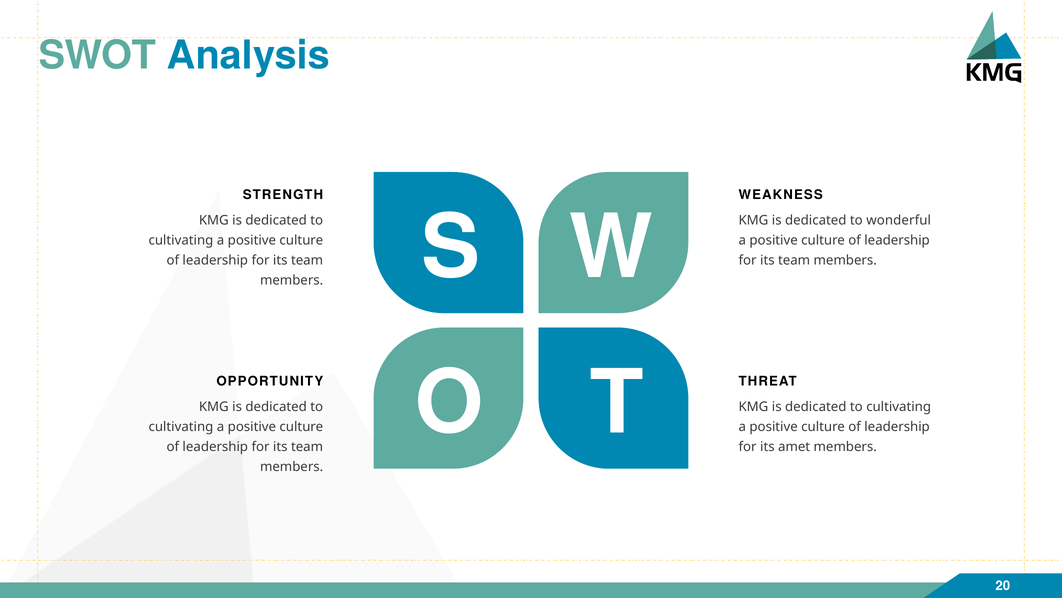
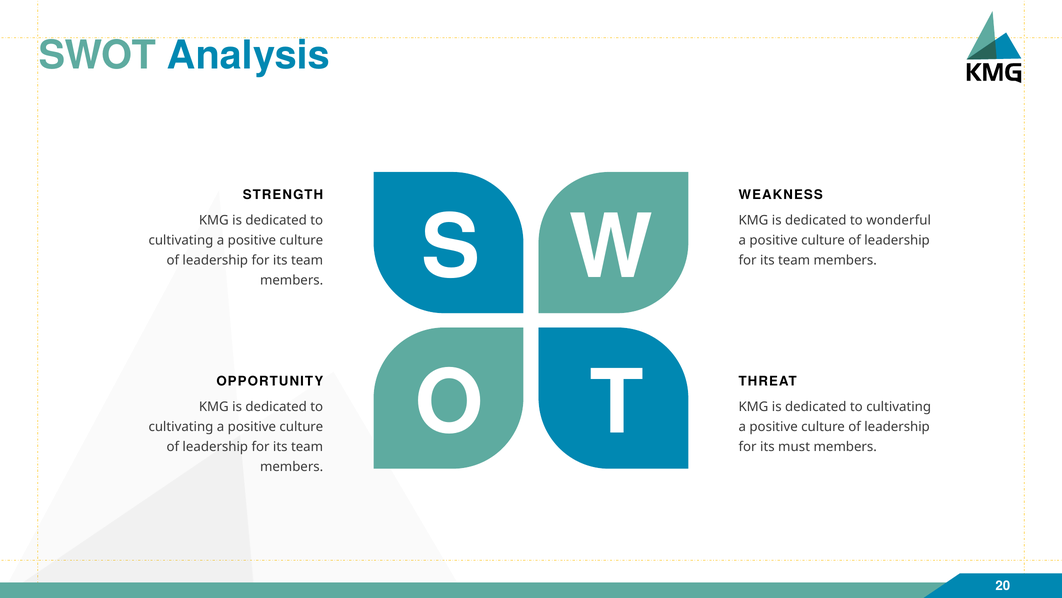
amet: amet -> must (794, 446)
